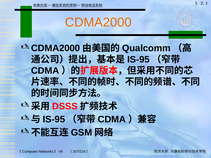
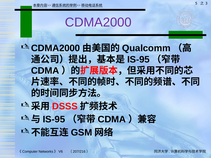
CDMA2000 colour: orange -> purple (98, 22)
